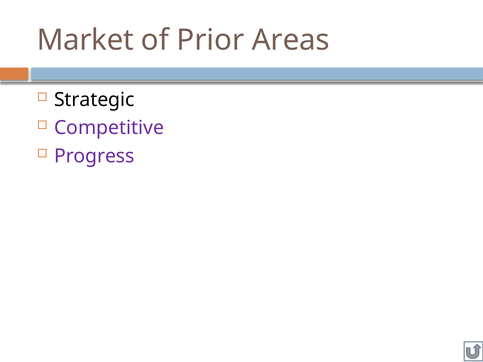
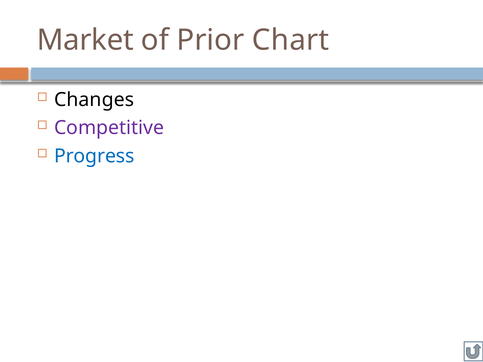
Areas: Areas -> Chart (291, 40)
Strategic: Strategic -> Changes (94, 100)
Progress colour: purple -> blue (94, 156)
